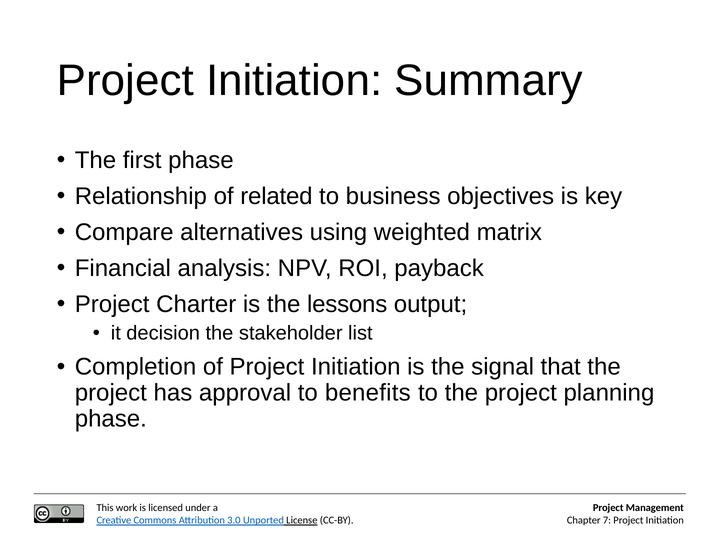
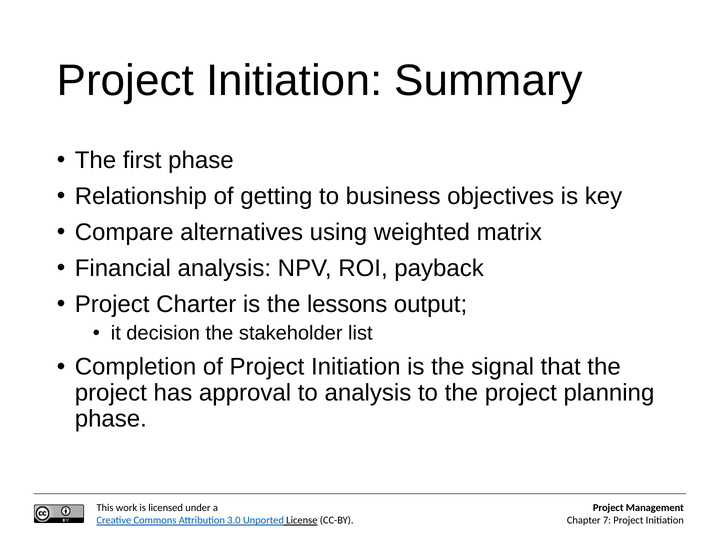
related: related -> getting (276, 196)
to benefits: benefits -> analysis (368, 393)
